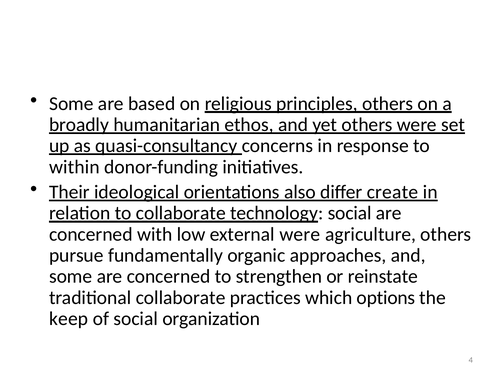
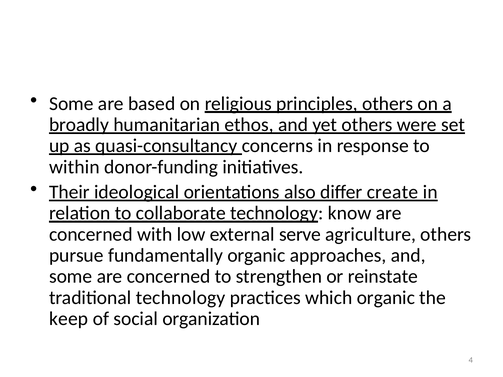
technology social: social -> know (350, 213)
external were: were -> serve (300, 234)
traditional collaborate: collaborate -> technology (181, 298)
which options: options -> organic (386, 298)
